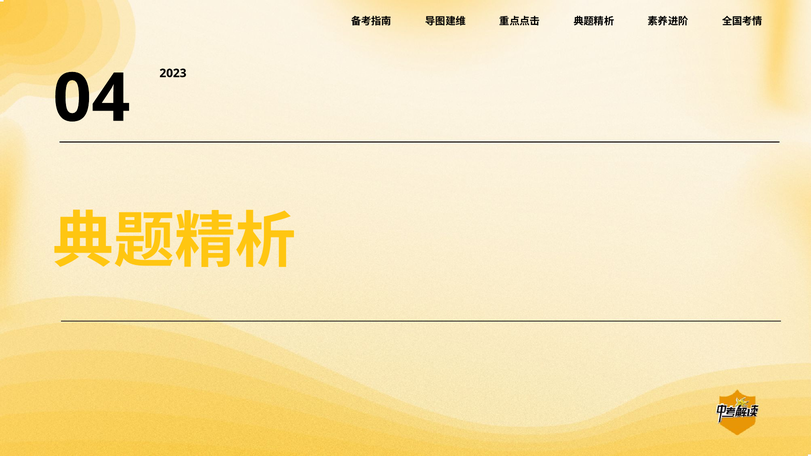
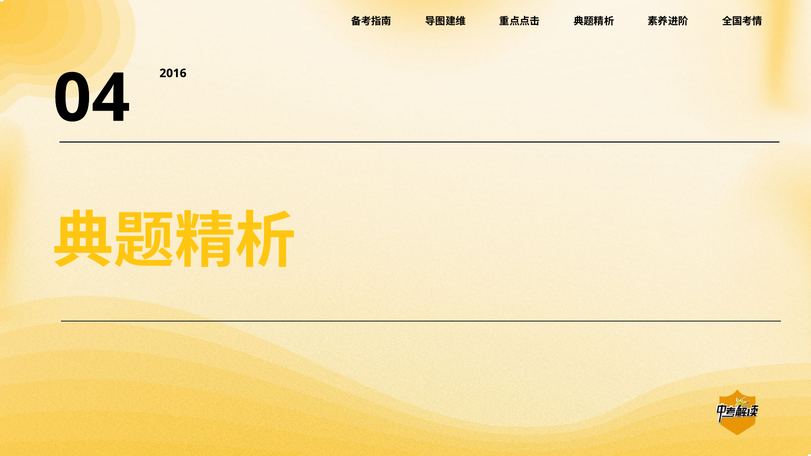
2023: 2023 -> 2016 (173, 73)
